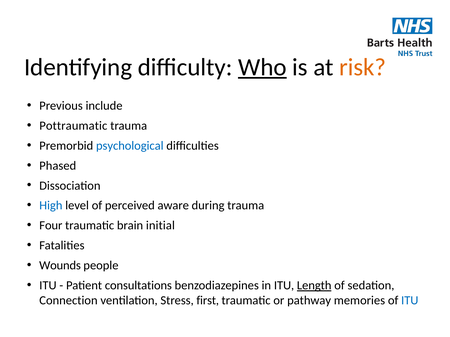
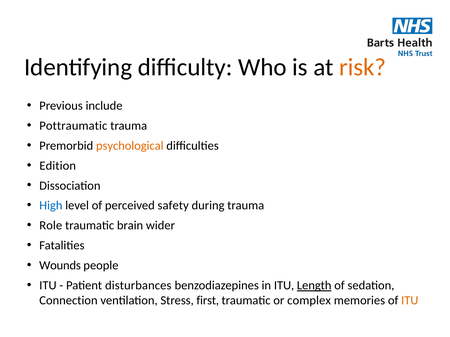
Who underline: present -> none (262, 67)
psychological colour: blue -> orange (130, 146)
Phased: Phased -> Edition (58, 166)
aware: aware -> safety (173, 206)
Four: Four -> Role (51, 226)
initial: initial -> wider (160, 226)
consultations: consultations -> disturbances (138, 286)
pathway: pathway -> complex (309, 301)
ITU colour: blue -> orange (410, 301)
